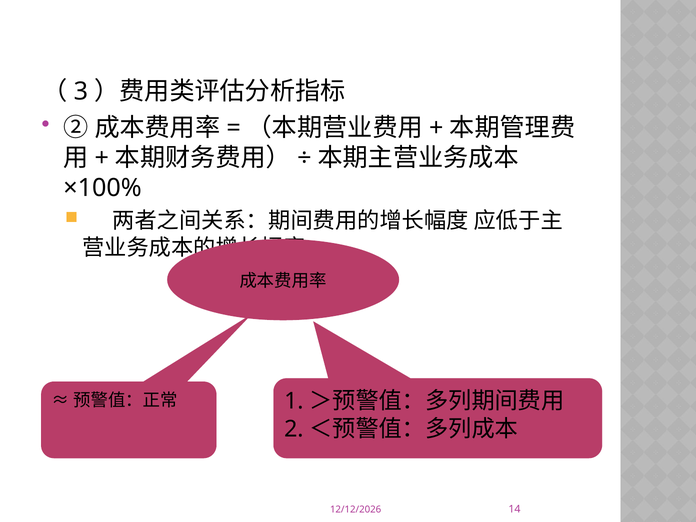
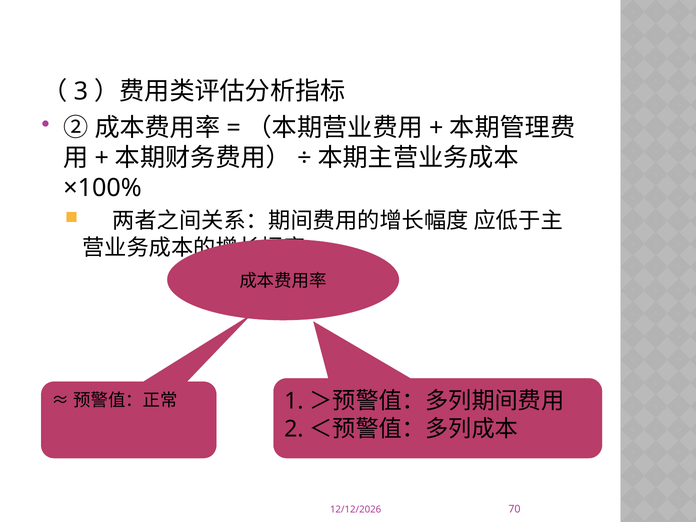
14: 14 -> 70 (514, 509)
